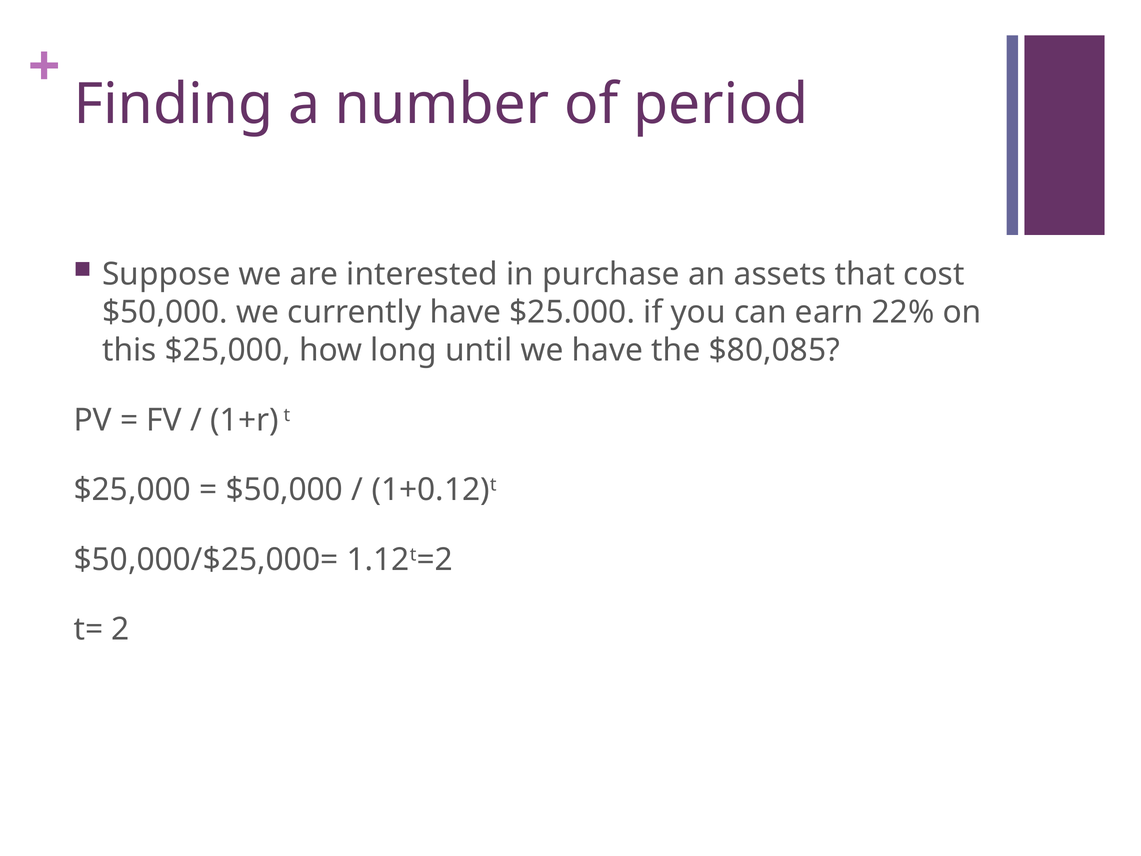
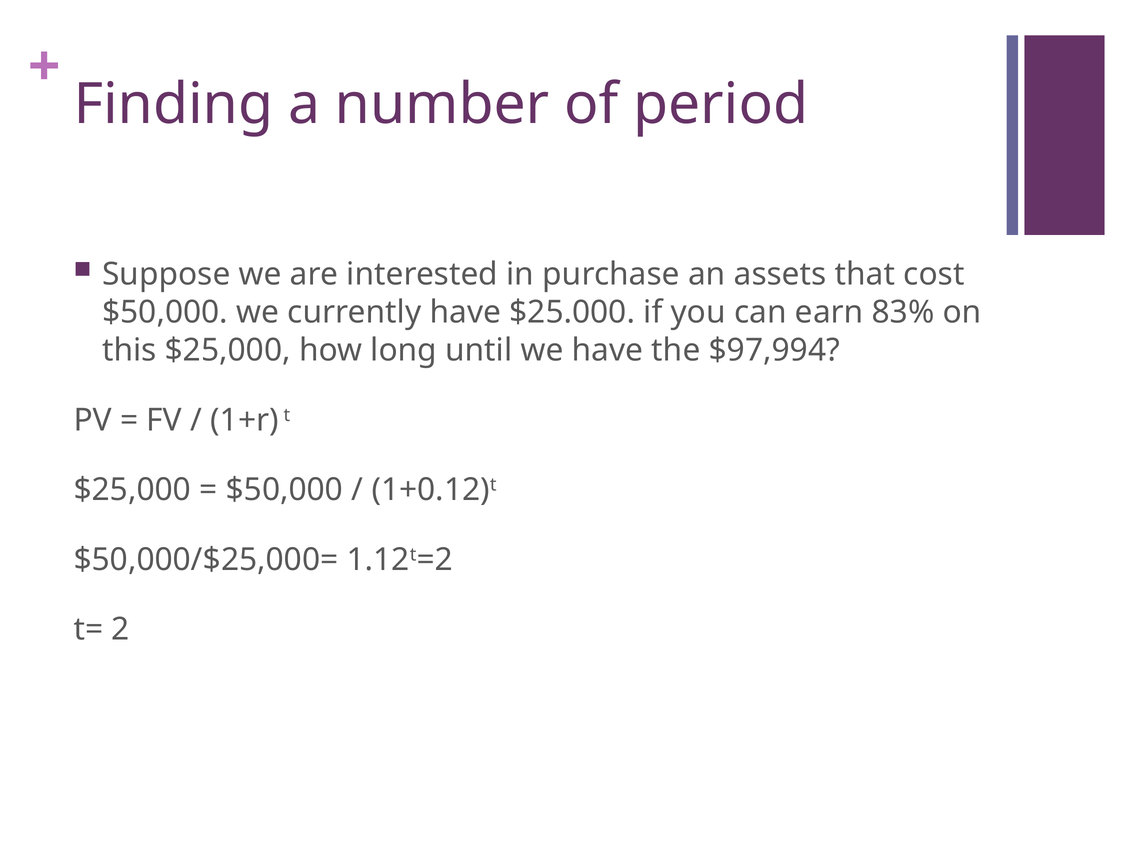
22%: 22% -> 83% (903, 312)
$80,085: $80,085 -> $97,994 (774, 350)
